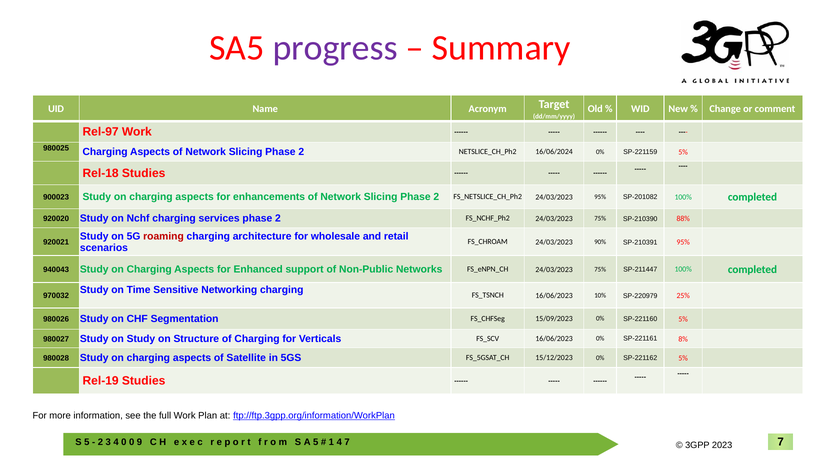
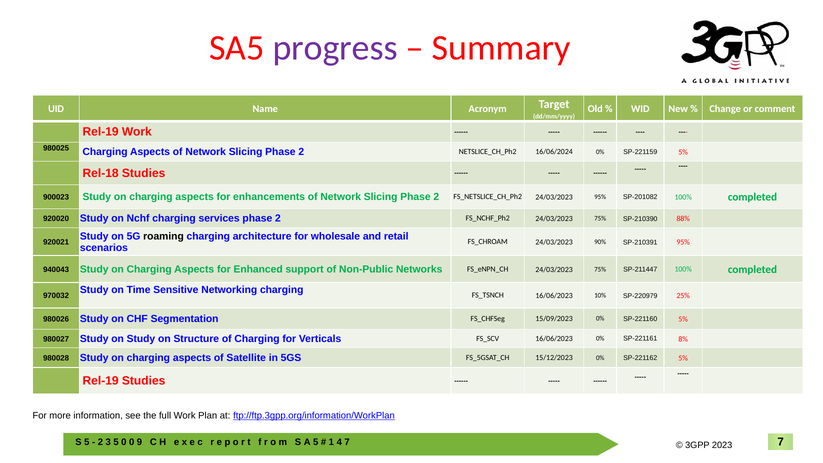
Rel-97: Rel-97 -> Rel-19 (101, 132)
roaming colour: red -> black (164, 236)
4: 4 -> 5 (116, 442)
